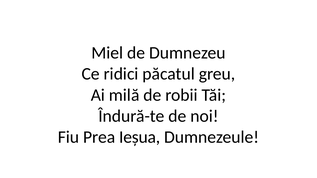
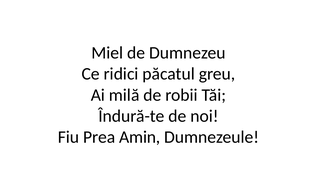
Ieșua: Ieșua -> Amin (140, 137)
